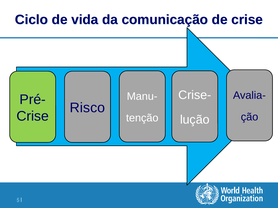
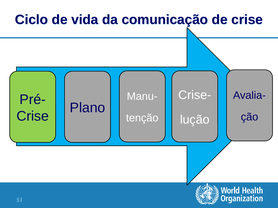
Risco: Risco -> Plano (88, 108)
